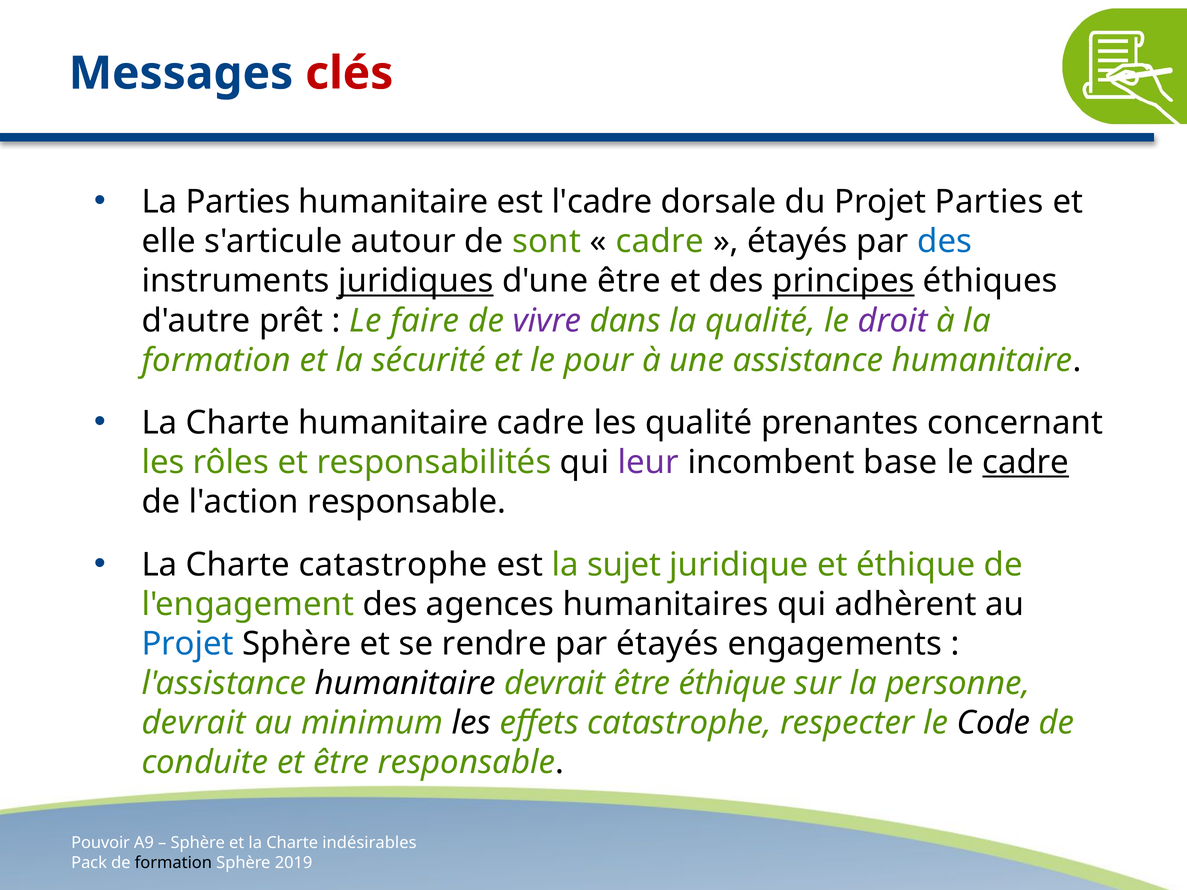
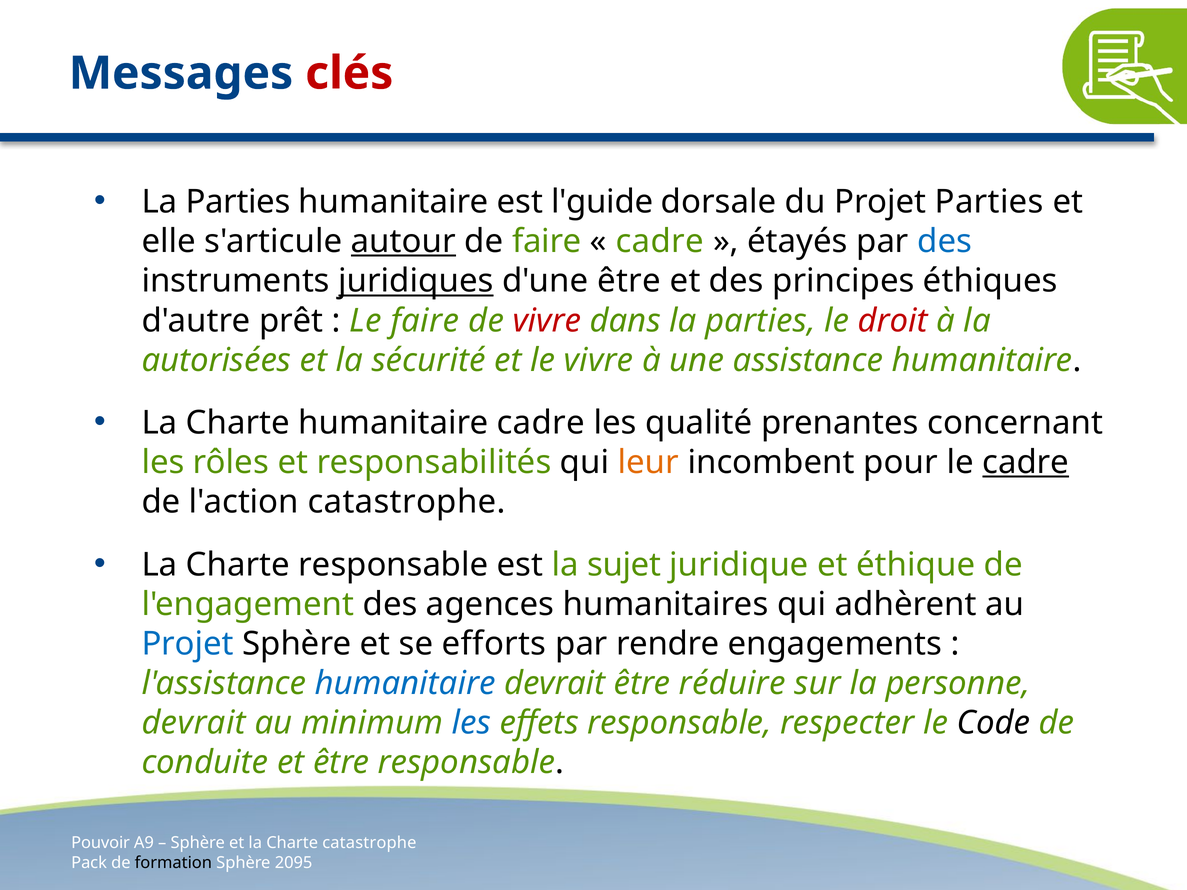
l'cadre: l'cadre -> l'guide (602, 202)
autour underline: none -> present (403, 242)
de sont: sont -> faire (547, 242)
principes underline: present -> none (843, 281)
vivre colour: purple -> red (547, 321)
dans la qualité: qualité -> parties (760, 321)
droit colour: purple -> red (893, 321)
formation: formation -> autorisées (216, 360)
le pour: pour -> vivre (599, 360)
leur colour: purple -> orange (648, 463)
base: base -> pour (901, 463)
l'action responsable: responsable -> catastrophe (407, 502)
Charte catastrophe: catastrophe -> responsable (393, 565)
rendre: rendre -> efforts (494, 644)
par étayés: étayés -> rendre (668, 644)
humanitaire colour: black -> blue (405, 684)
être éthique: éthique -> réduire (732, 684)
les colour: black -> blue (471, 723)
effets catastrophe: catastrophe -> responsable (680, 723)
Charte indésirables: indésirables -> catastrophe (369, 843)
2019: 2019 -> 2095 (294, 863)
